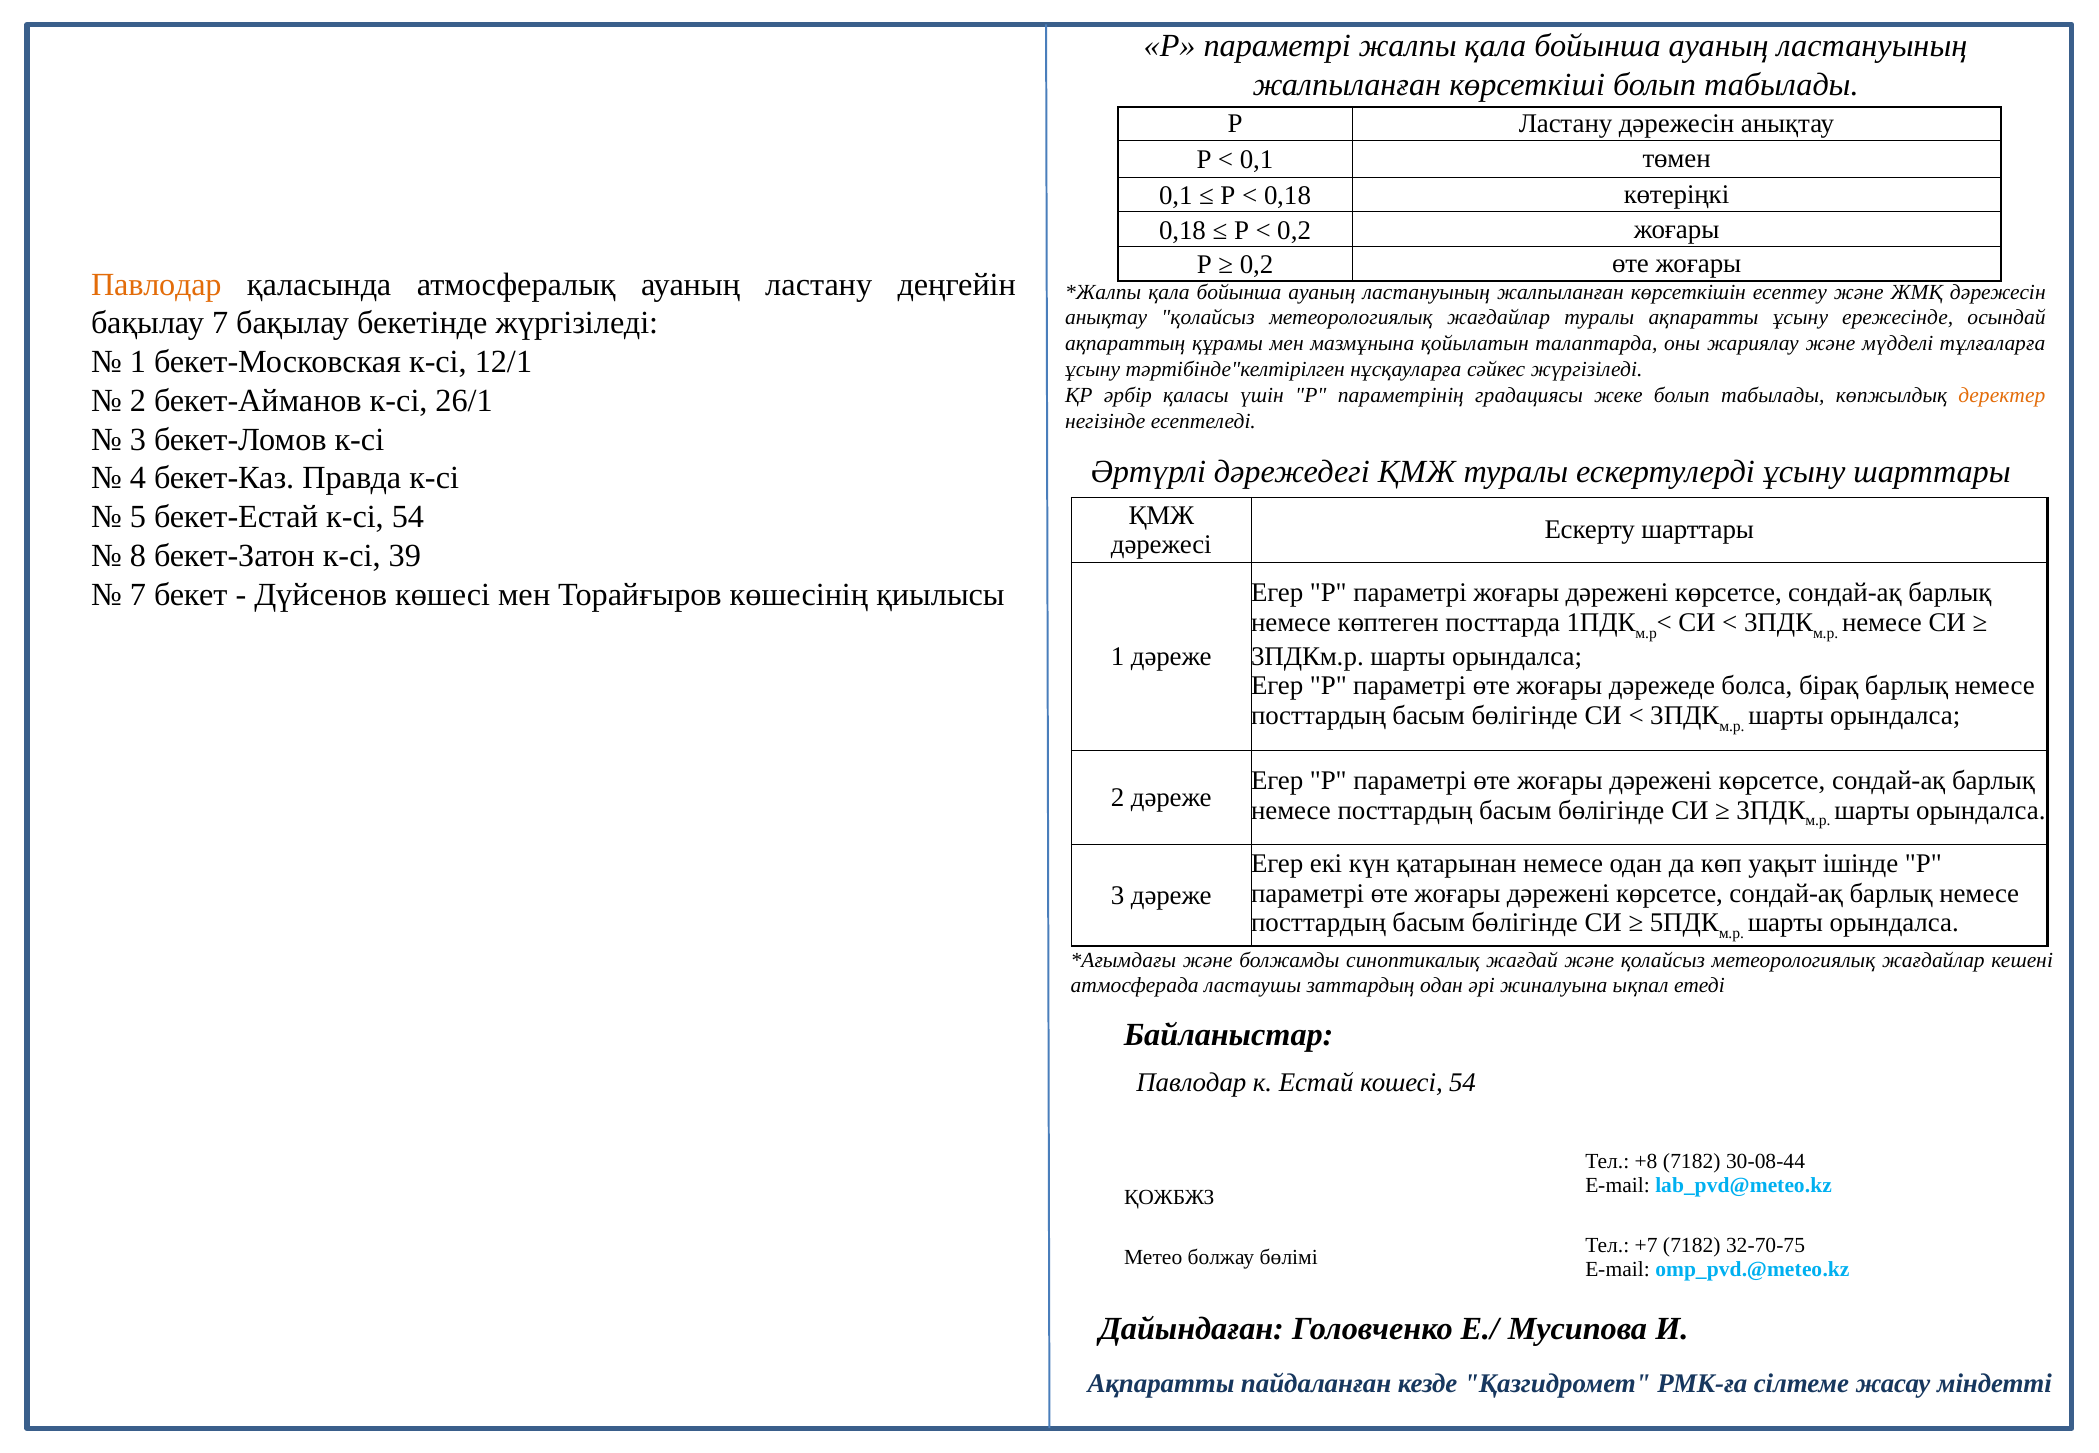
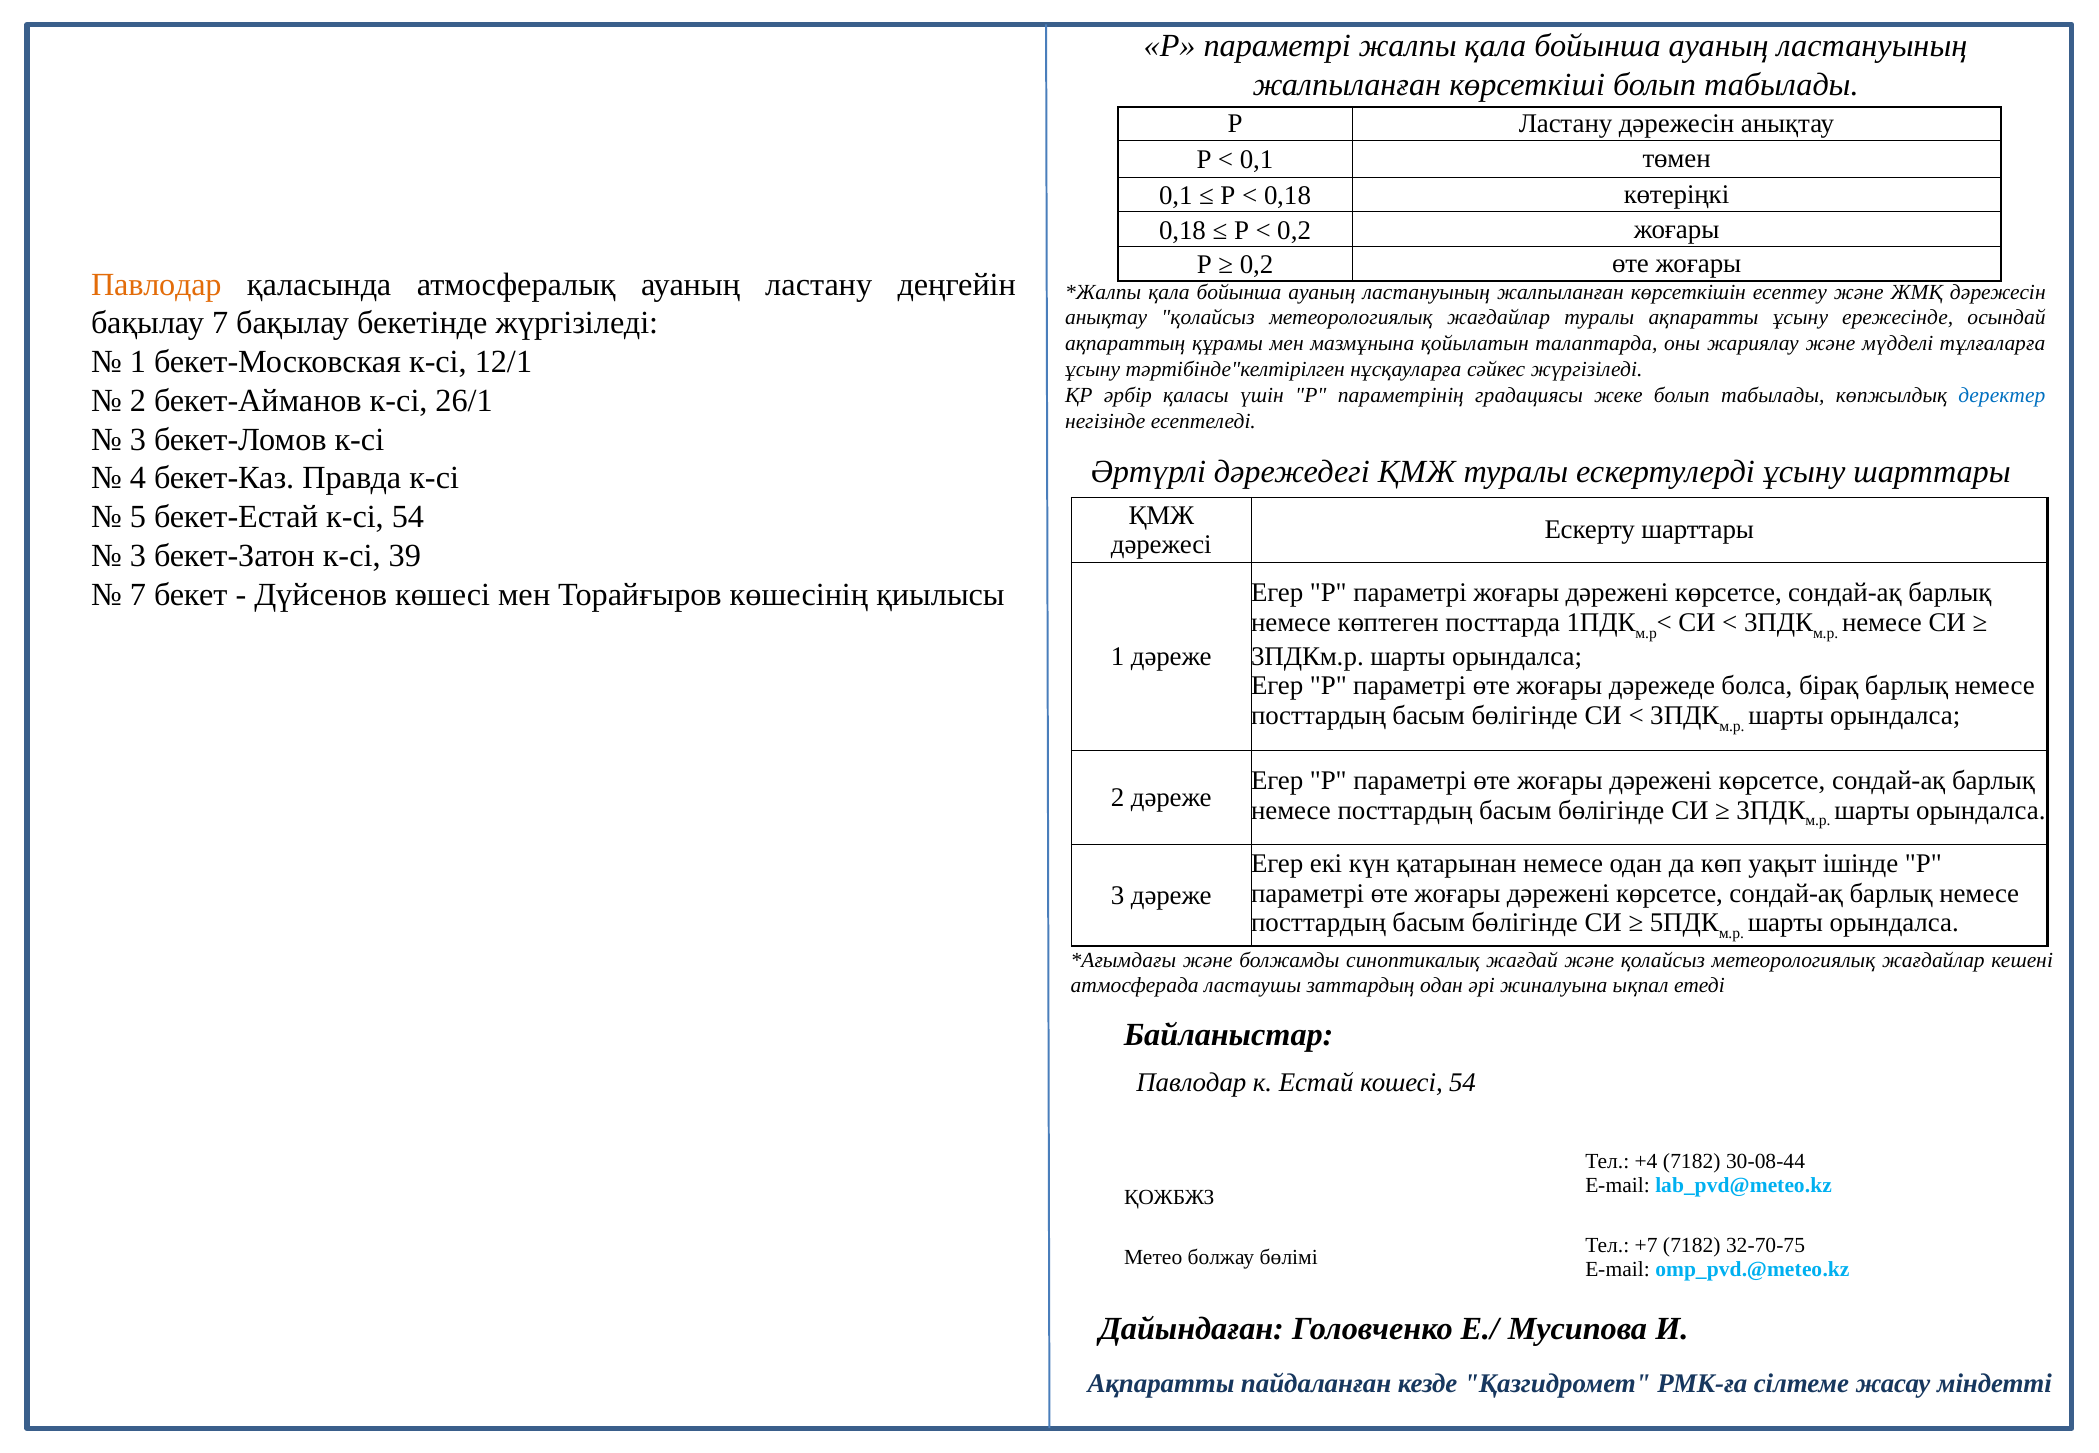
деректер colour: orange -> blue (2002, 395)
8: 8 -> 3 (138, 556)
+8: +8 -> +4 (1646, 1162)
